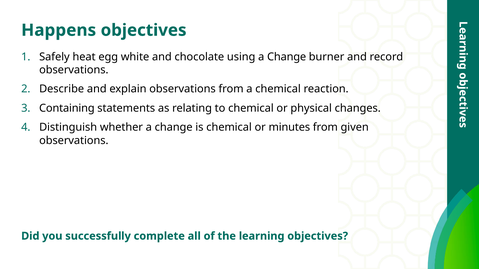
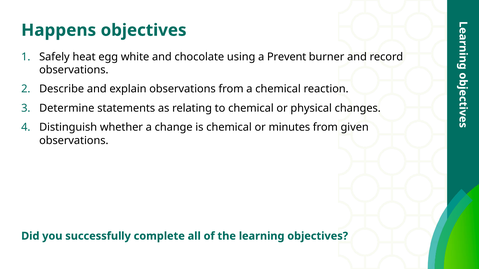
using a Change: Change -> Prevent (287, 57)
Containing: Containing -> Determine (67, 108)
